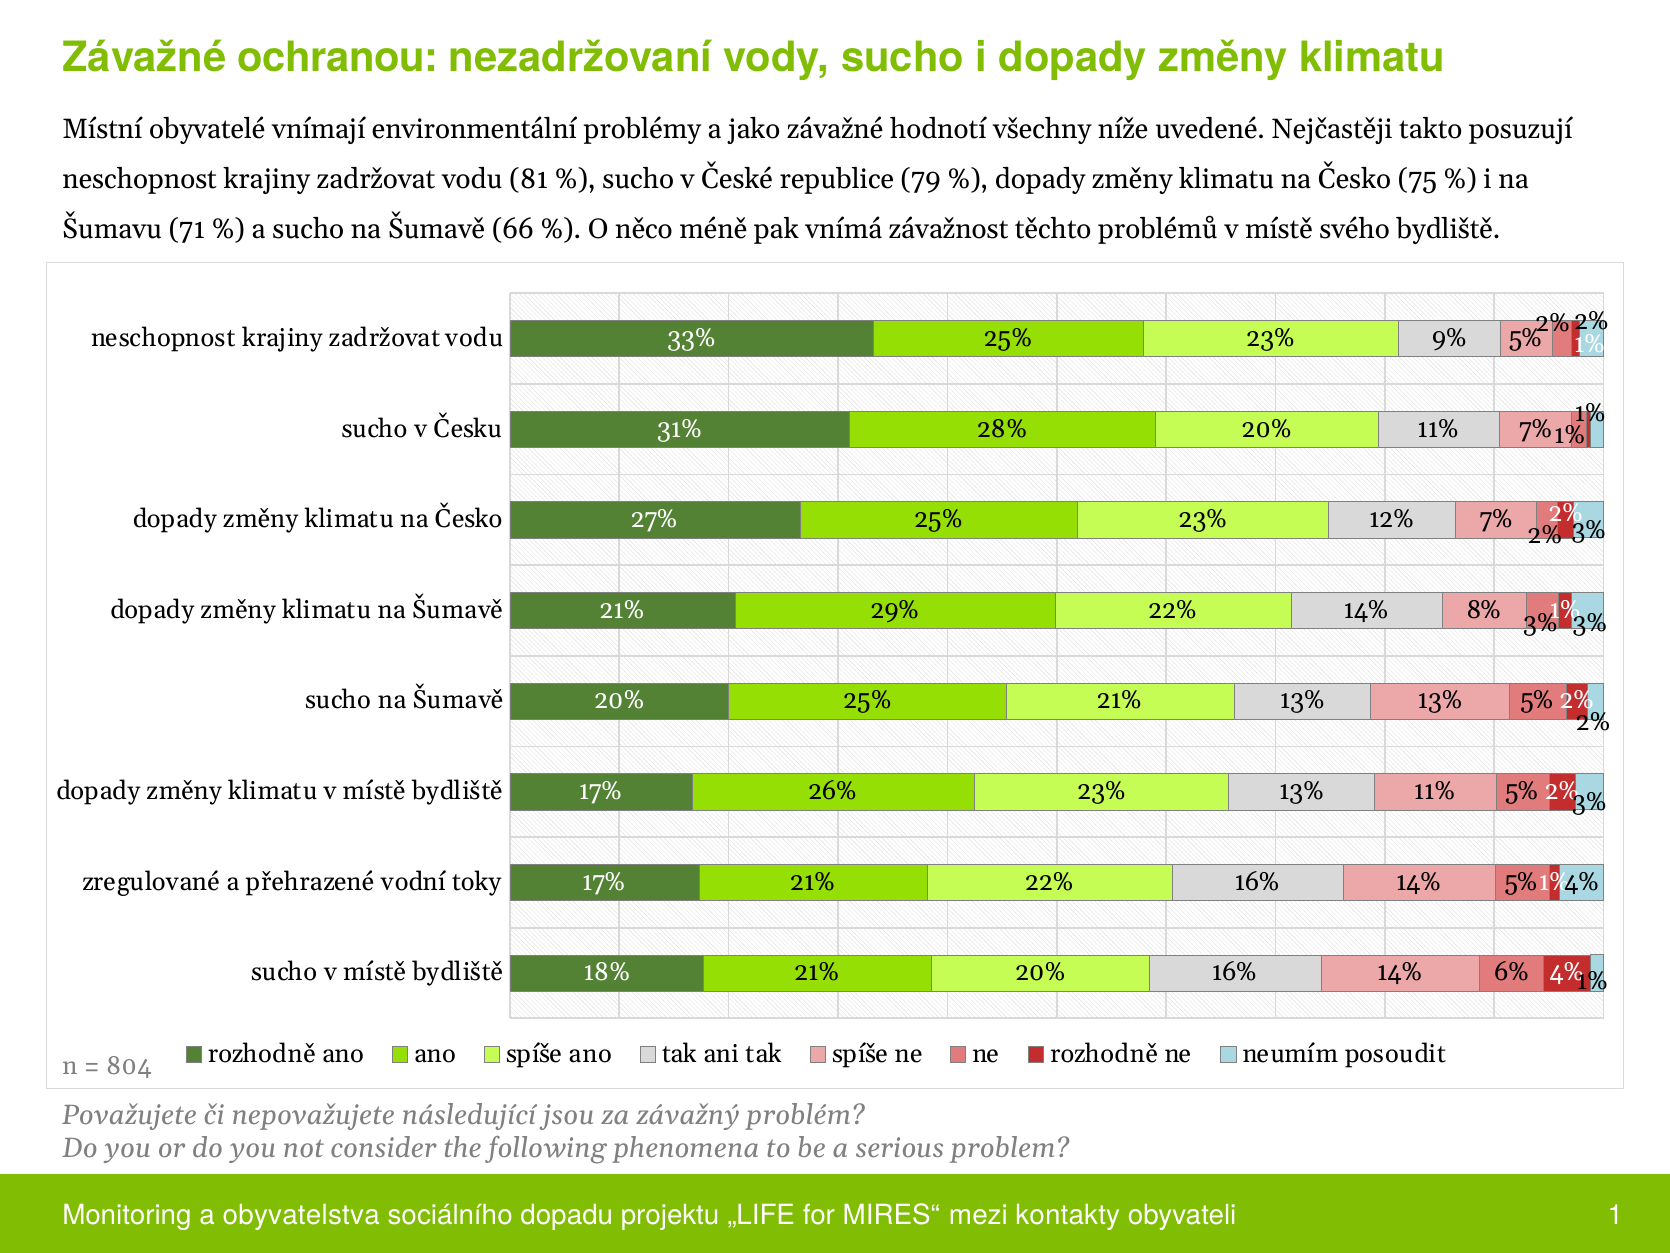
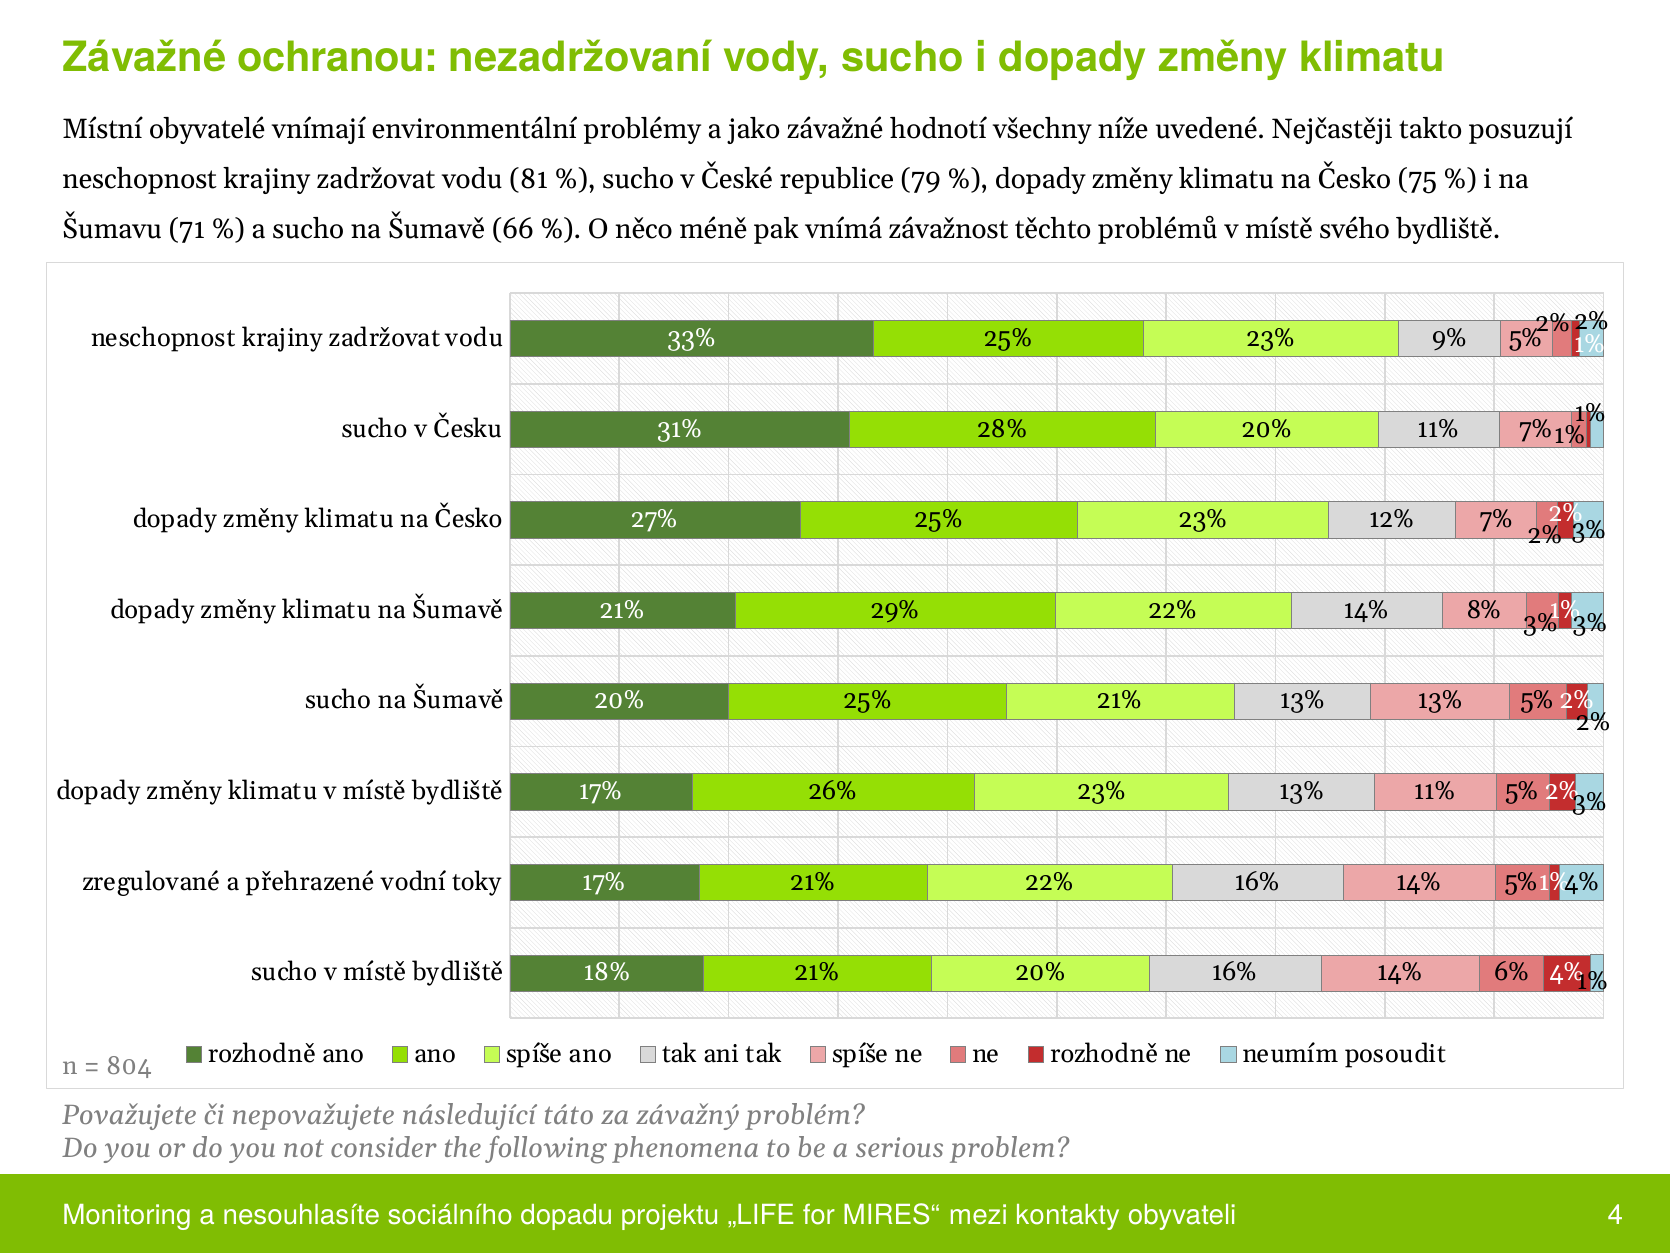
jsou: jsou -> táto (569, 1115)
obyvatelstva: obyvatelstva -> nesouhlasíte (301, 1215)
1: 1 -> 4 (1615, 1215)
